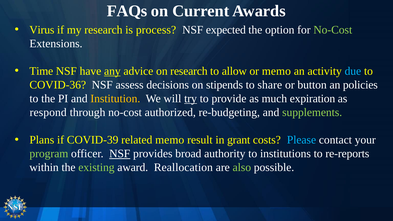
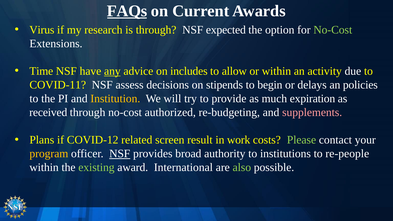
FAQs underline: none -> present (127, 11)
is process: process -> through (156, 30)
on research: research -> includes (189, 71)
or memo: memo -> within (276, 71)
due colour: light blue -> white (353, 71)
COVID-36: COVID-36 -> COVID-11 (58, 85)
share: share -> begin (270, 85)
button: button -> delays (312, 85)
try underline: present -> none (191, 99)
respond: respond -> received (48, 112)
supplements colour: light green -> pink (312, 112)
COVID-39: COVID-39 -> COVID-12 (93, 140)
related memo: memo -> screen (170, 140)
grant: grant -> work (239, 140)
Please colour: light blue -> light green (301, 140)
program colour: light green -> yellow (49, 154)
re-reports: re-reports -> re-people (347, 154)
Reallocation: Reallocation -> International (183, 167)
